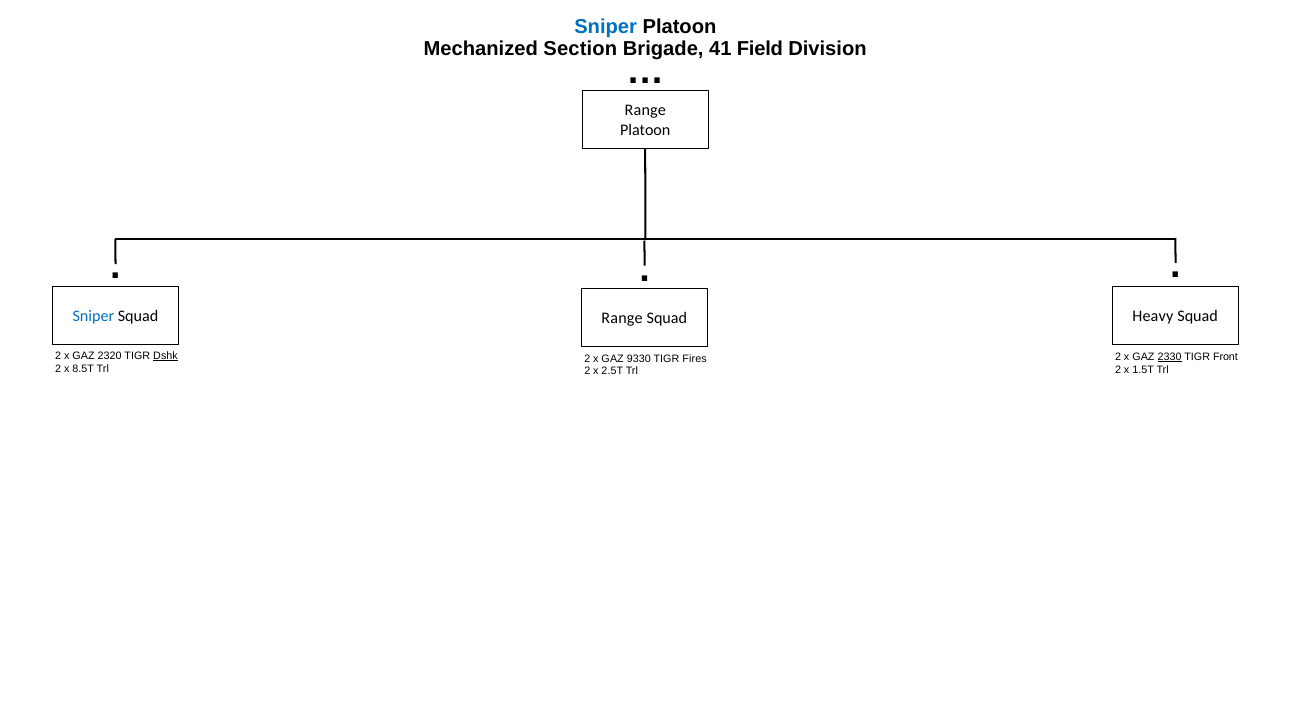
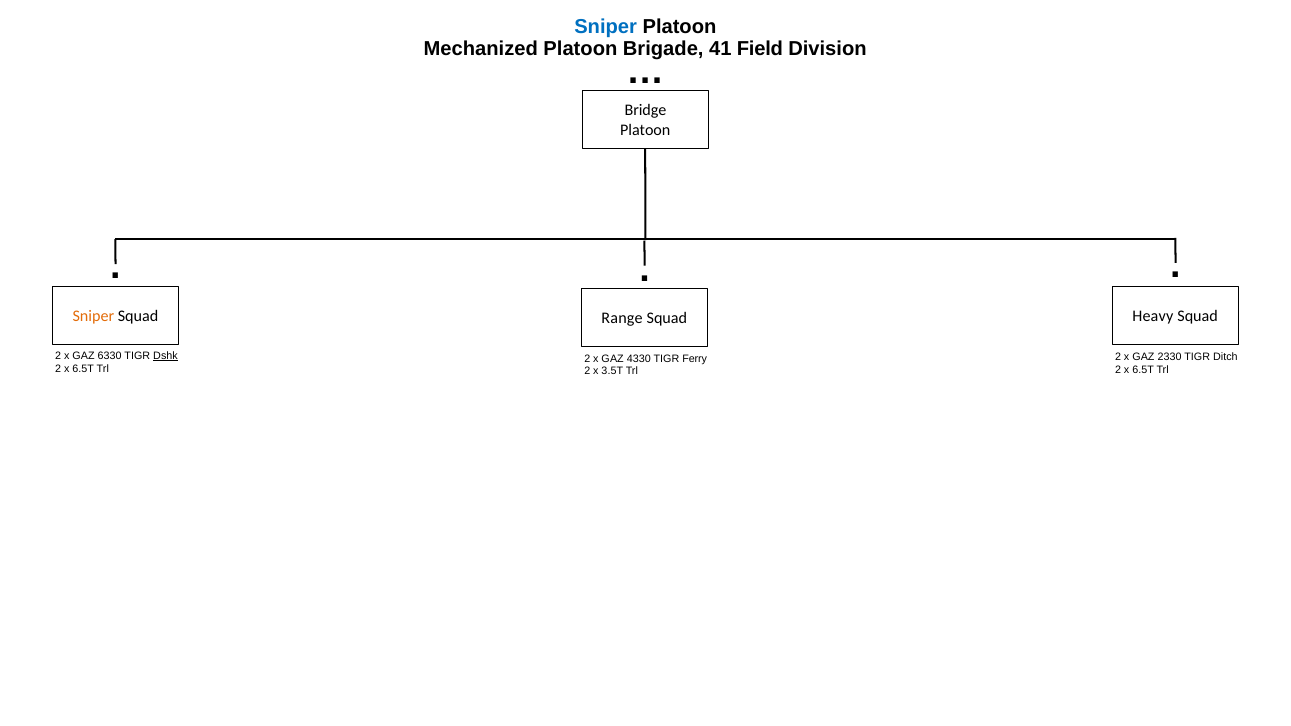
Mechanized Section: Section -> Platoon (580, 49)
Range: Range -> Bridge (645, 111)
Sniper colour: blue -> orange (93, 316)
2320: 2320 -> 6330 (110, 356)
2330 underline: present -> none (1170, 357)
Front: Front -> Ditch (1225, 357)
9330: 9330 -> 4330 (639, 359)
Fires: Fires -> Ferry (695, 359)
8.5T: 8.5T -> 6.5T (83, 369)
1.5T: 1.5T -> 6.5T (1143, 370)
2.5T: 2.5T -> 3.5T (612, 372)
